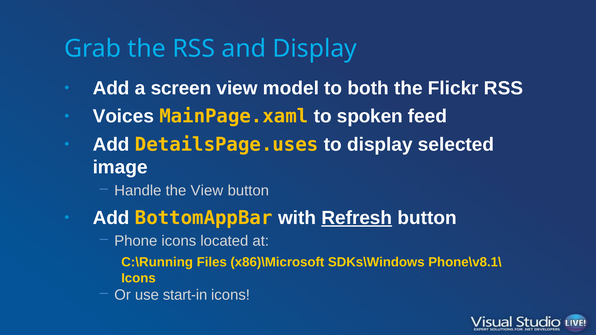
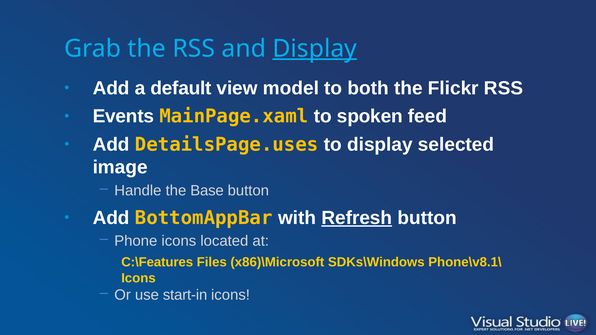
Display underline: none -> present (315, 49)
screen: screen -> default (181, 88)
Voices: Voices -> Events (123, 116)
the View: View -> Base (207, 191)
C:\Running: C:\Running -> C:\Features (157, 262)
